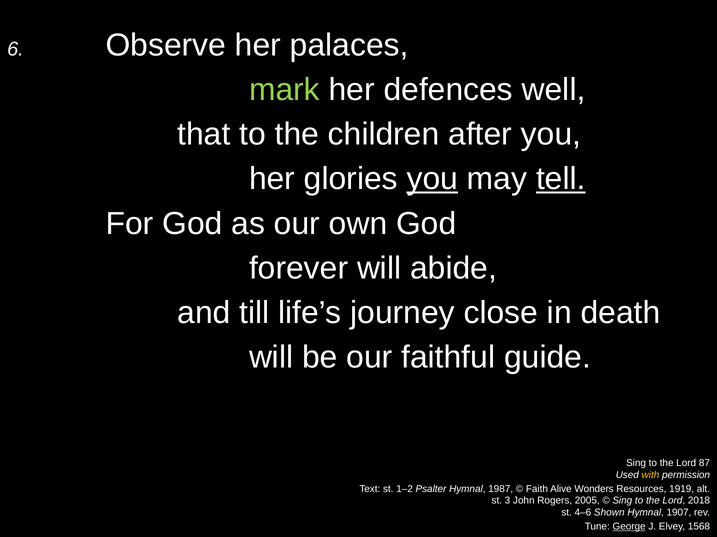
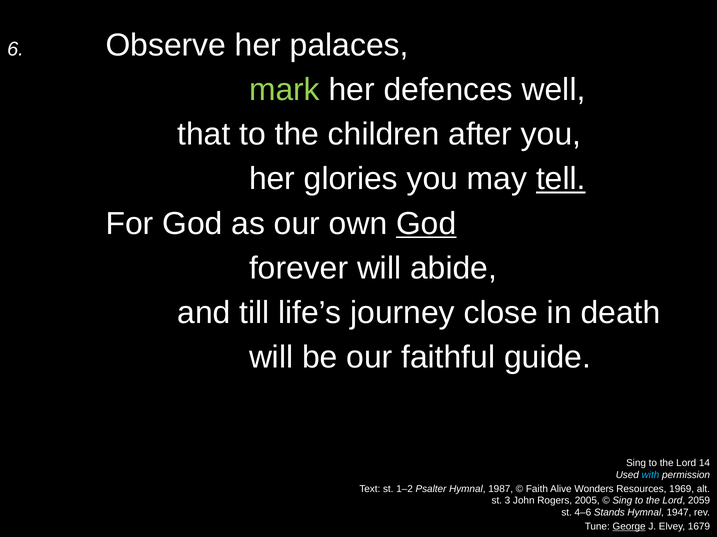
you underline: present -> none (432, 179)
God underline: none -> present (426, 224)
87: 87 -> 14 (704, 463)
with colour: yellow -> light blue (650, 475)
1919: 1919 -> 1969 (682, 489)
2018: 2018 -> 2059 (699, 501)
Shown: Shown -> Stands (609, 513)
1907: 1907 -> 1947 (679, 513)
1568: 1568 -> 1679 (699, 527)
